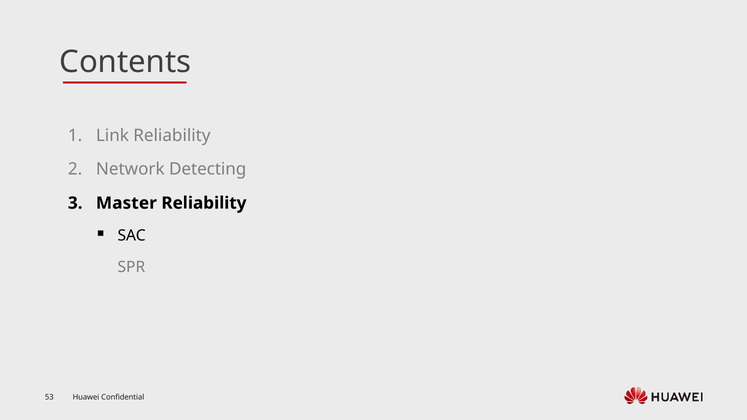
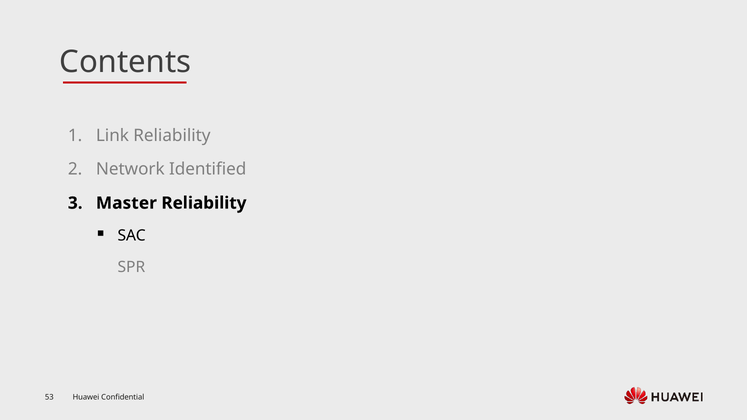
Detecting: Detecting -> Identified (208, 169)
